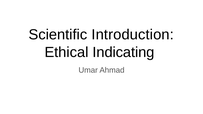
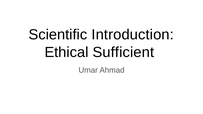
Indicating: Indicating -> Sufficient (123, 52)
